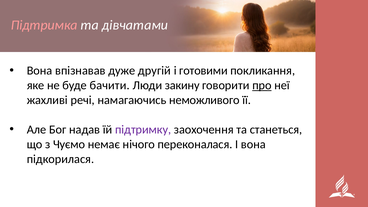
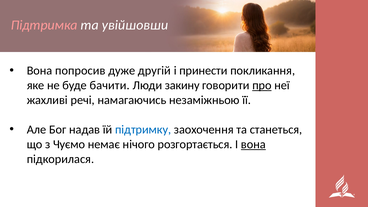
дівчатами: дівчатами -> увійшовши (135, 25)
впізнавав: впізнавав -> попросив (80, 71)
готовими: готовими -> принести (203, 71)
неможливого: неможливого -> незаміжньою (204, 100)
підтримку colour: purple -> blue (143, 130)
переконалася: переконалася -> розгортається (195, 144)
вона underline: none -> present (253, 144)
